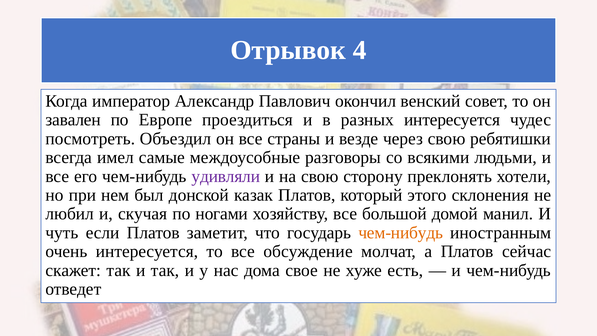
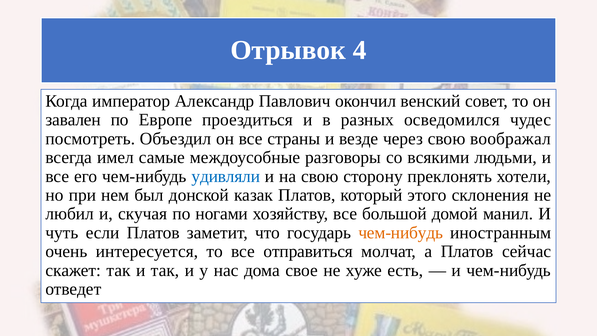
разных интересуется: интересуется -> осведомился (452, 120)
ребятишки: ребятишки -> воображал (510, 139)
удивляли colour: purple -> blue (226, 176)
обсуждение: обсуждение -> отправиться (308, 251)
